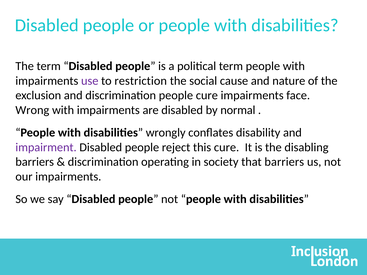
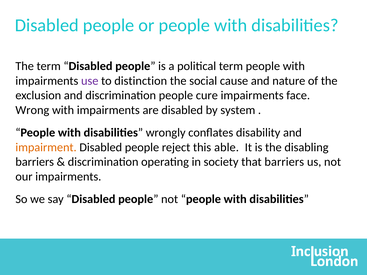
restriction: restriction -> distinction (141, 81)
normal: normal -> system (238, 110)
impairment colour: purple -> orange (46, 147)
this cure: cure -> able (227, 147)
